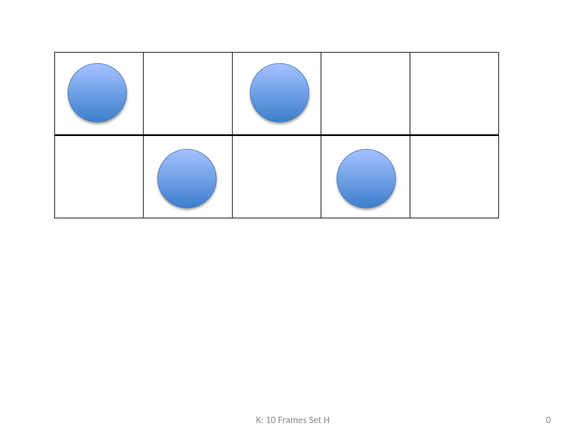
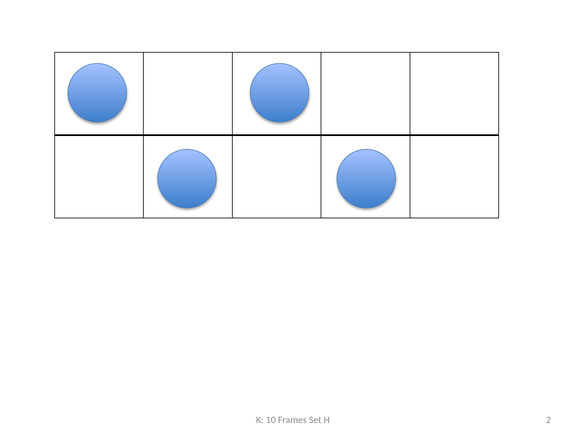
0: 0 -> 2 (548, 420)
